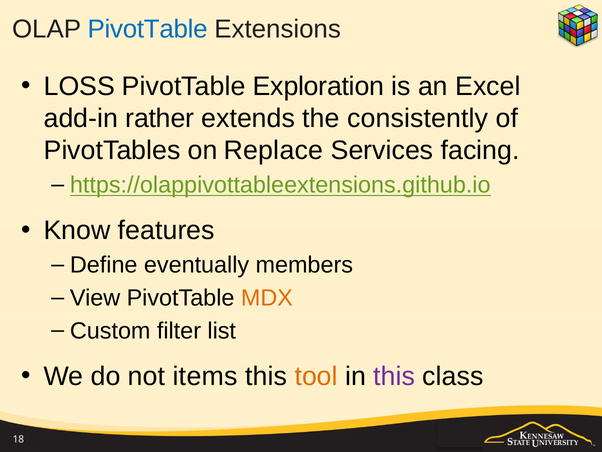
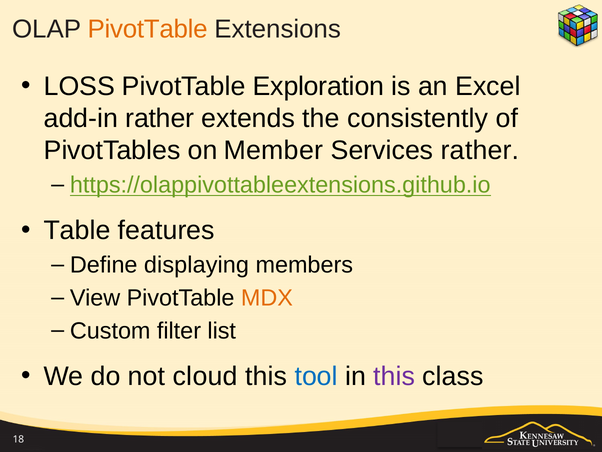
PivotTable colour: blue -> orange (148, 29)
Replace: Replace -> Member (273, 150)
Services facing: facing -> rather (480, 150)
Know: Know -> Table (77, 230)
eventually: eventually -> displaying (196, 265)
items: items -> cloud (205, 376)
tool colour: orange -> blue (316, 376)
